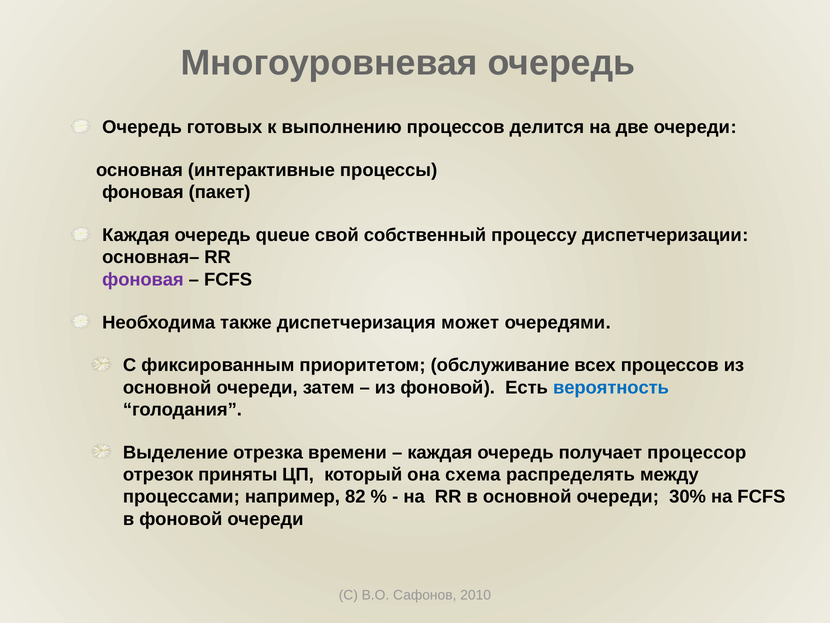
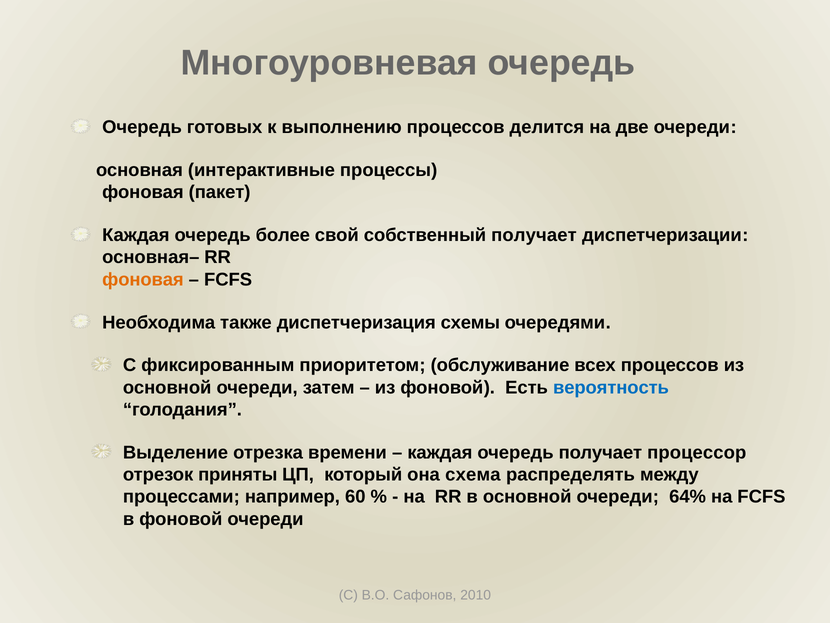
queue: queue -> более (283, 235)
собственный процессу: процессу -> получает (534, 235)
фоновая colour: purple -> orange (143, 279)
может: может -> схемы (470, 322)
82: 82 -> 60 (355, 496)
30%: 30% -> 64% (688, 496)
